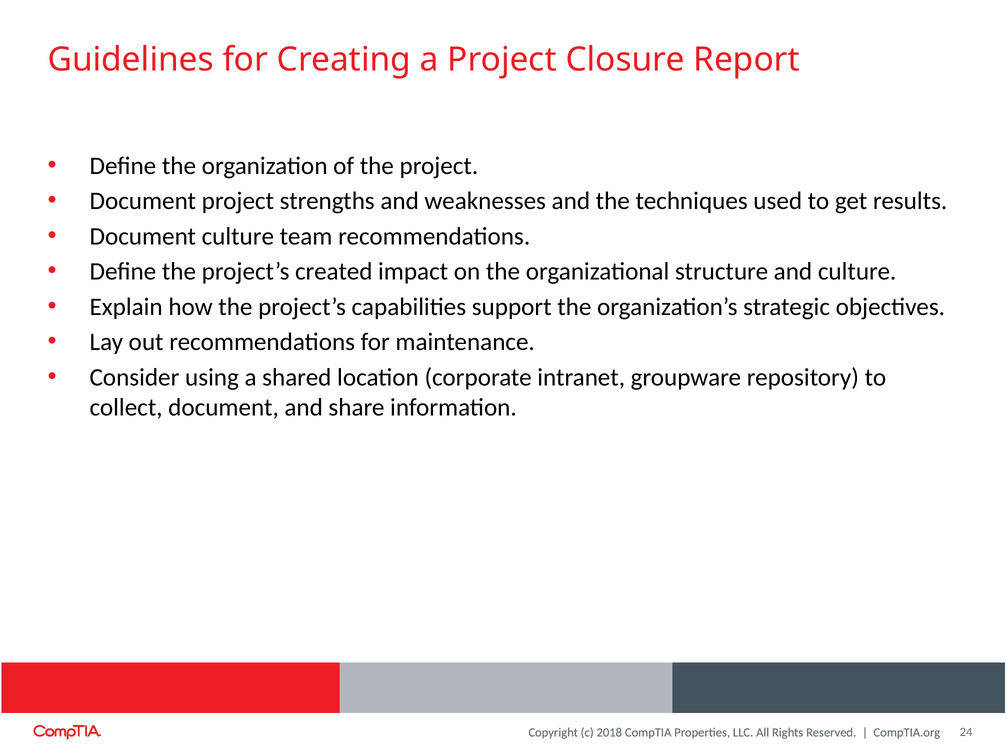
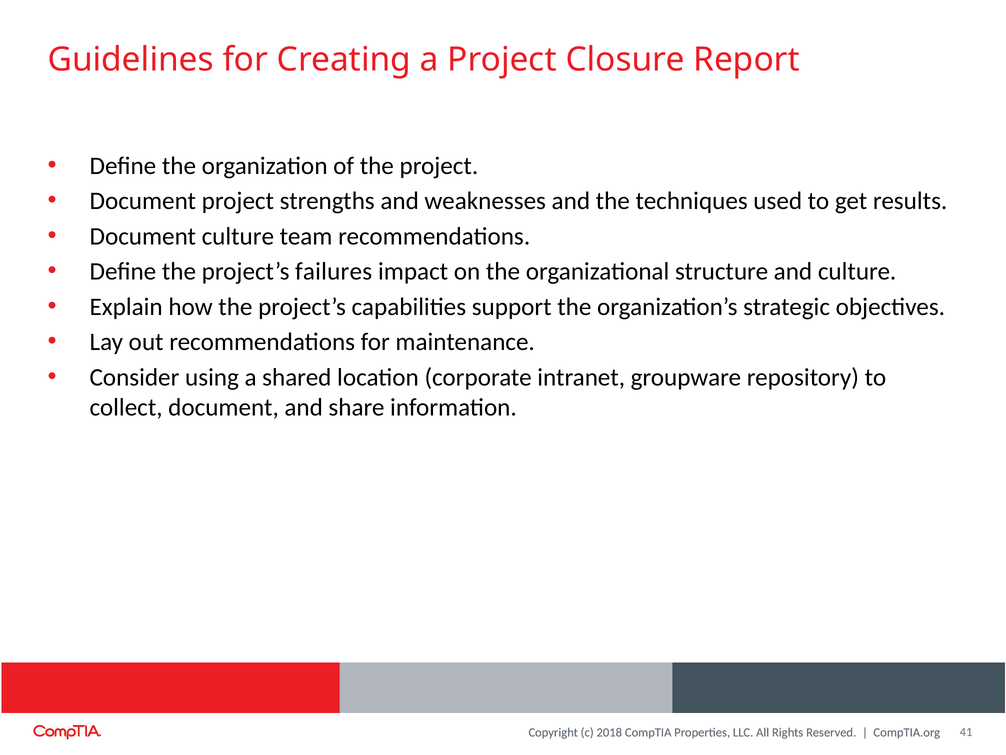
created: created -> failures (334, 271)
24: 24 -> 41 (966, 732)
